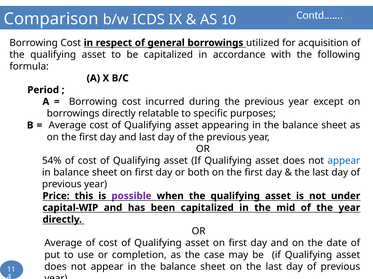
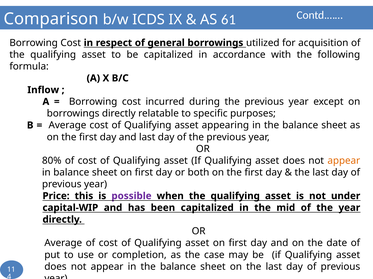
10: 10 -> 61 (229, 20)
Period: Period -> Inflow (43, 90)
54%: 54% -> 80% (52, 161)
appear colour: blue -> orange (344, 161)
